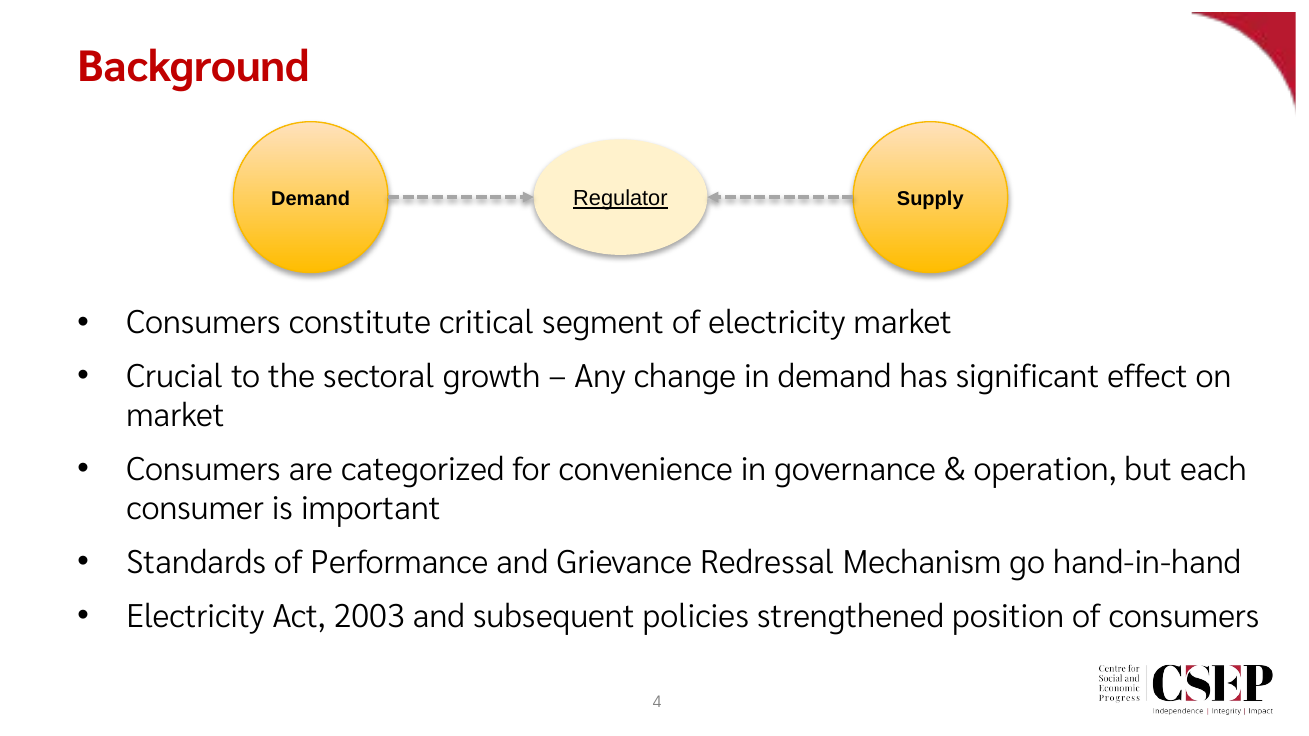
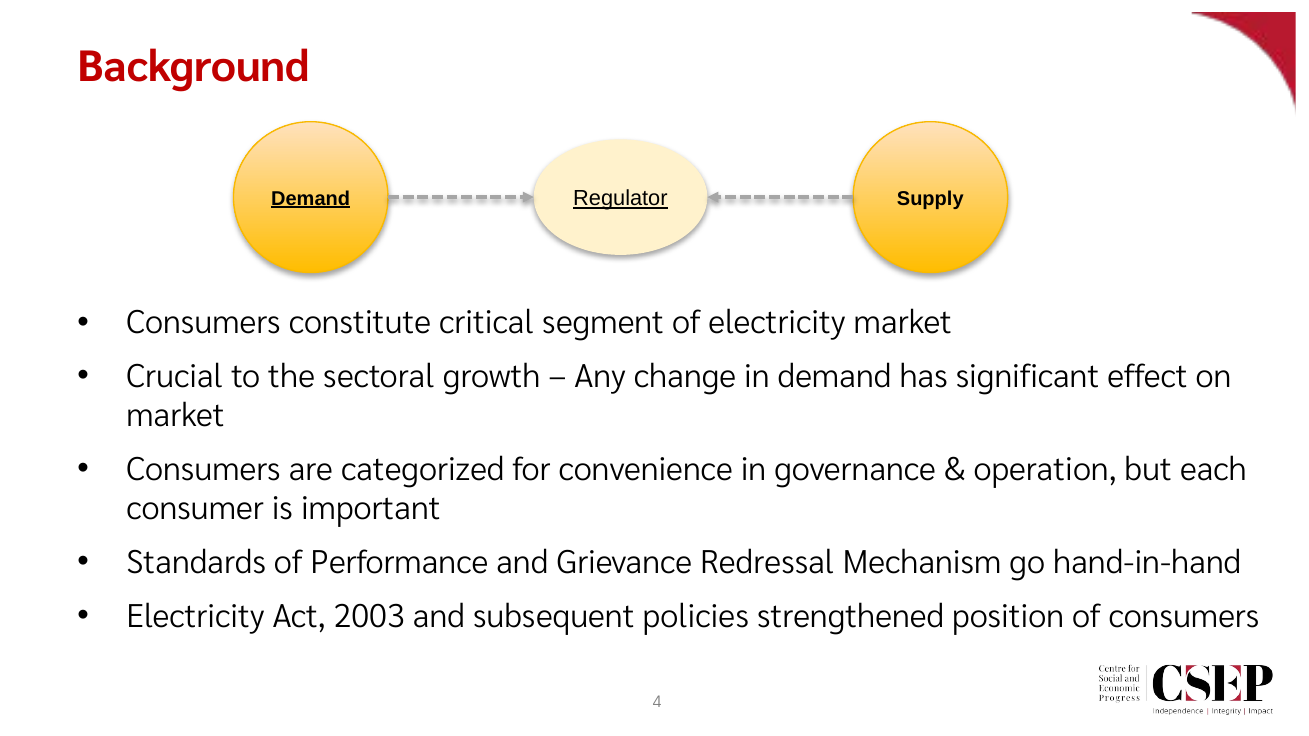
Demand underline: none -> present (311, 199)
